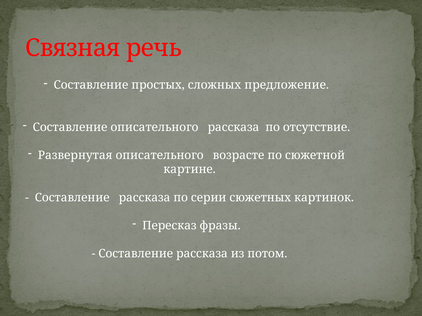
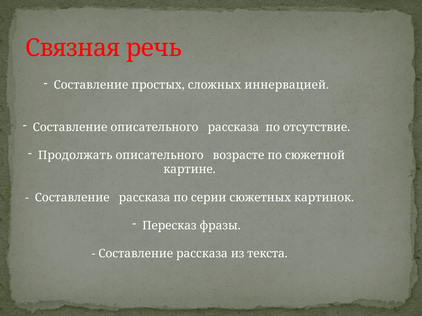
предложение: предложение -> иннервацией (287, 85)
Развернутая: Развернутая -> Продолжать (75, 156)
потом: потом -> текста (267, 254)
